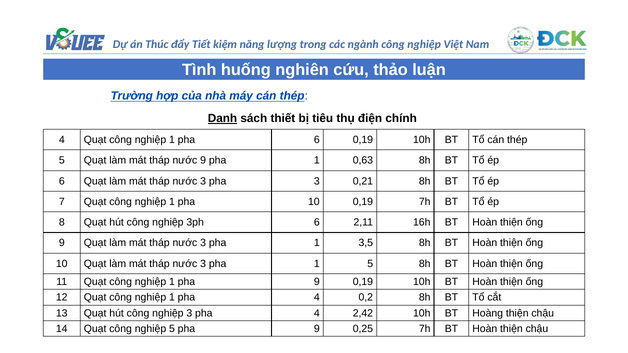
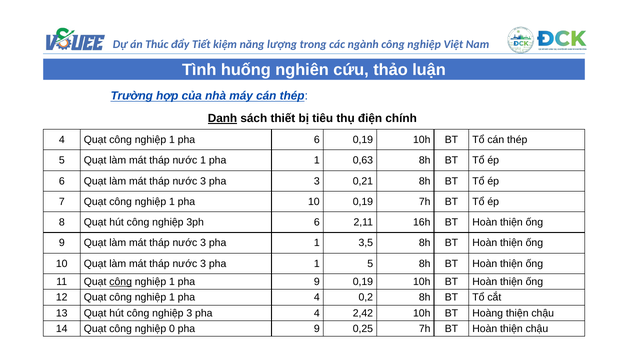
nước 9: 9 -> 1 (203, 161)
công underline: none -> present (121, 282)
nghiệp 5: 5 -> 0 (172, 329)
